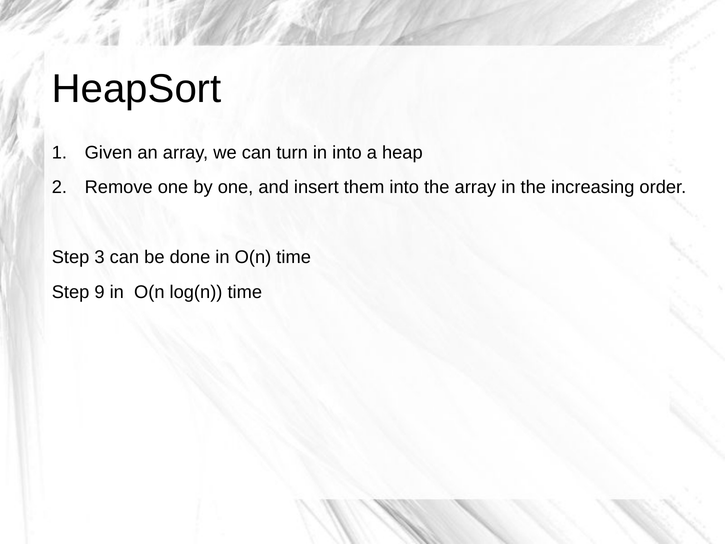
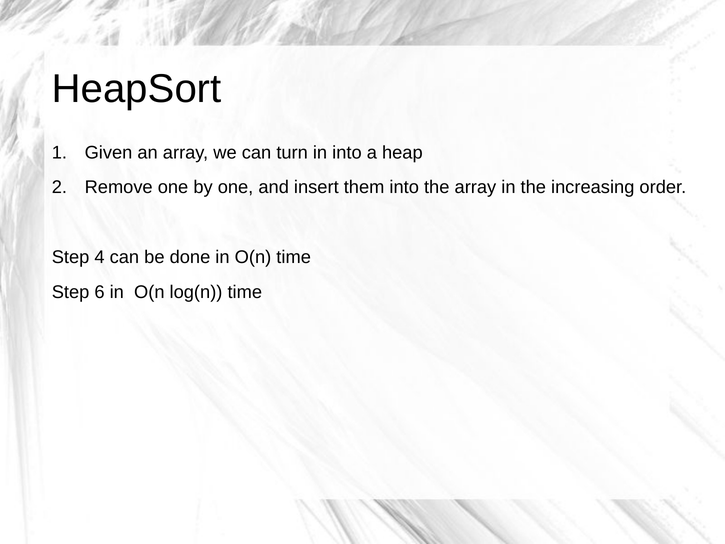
3: 3 -> 4 (99, 257)
9: 9 -> 6 (99, 292)
